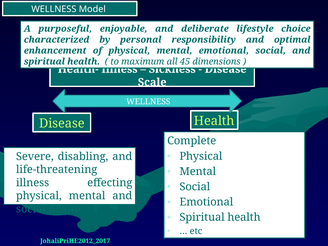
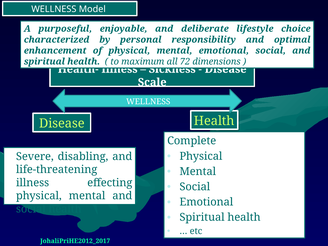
45: 45 -> 72 (185, 61)
